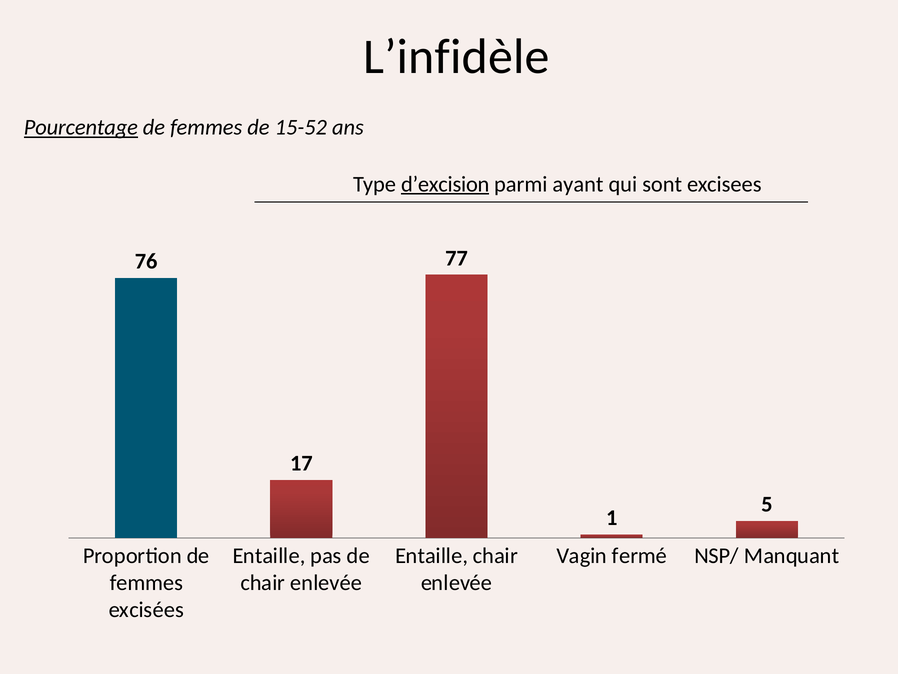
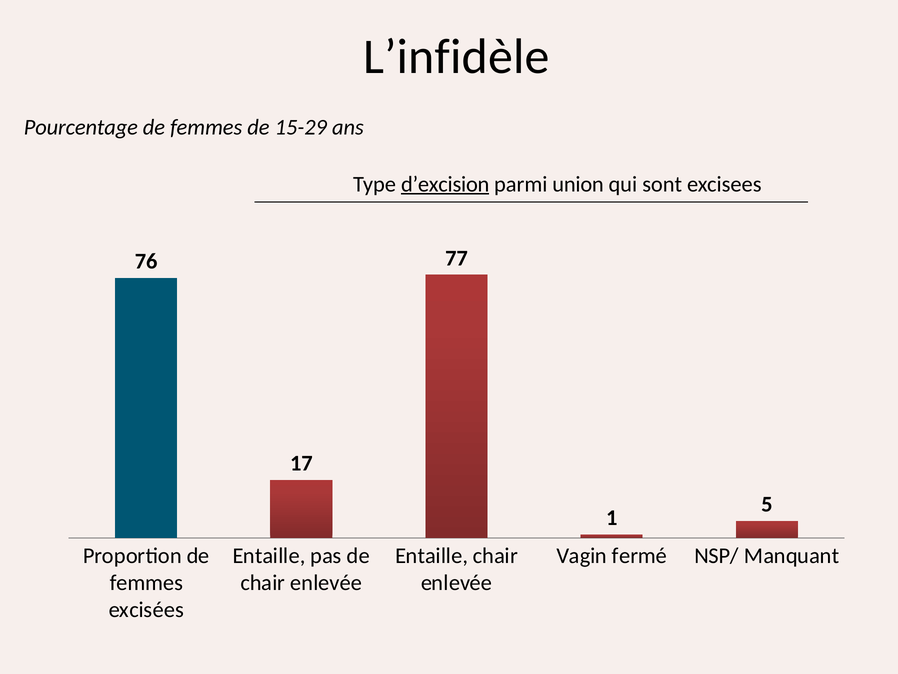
Pourcentage underline: present -> none (81, 127)
15-52: 15-52 -> 15-29 (301, 127)
ayant: ayant -> union (578, 184)
